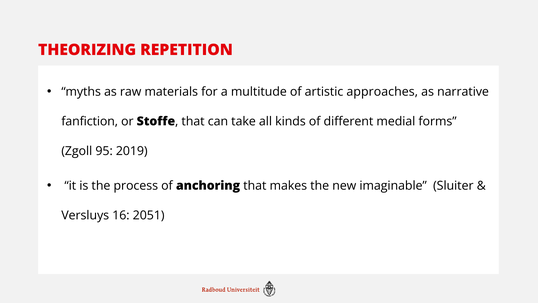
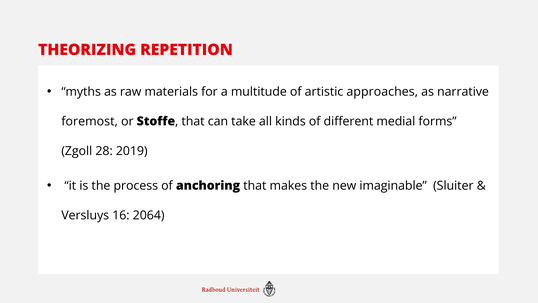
fanfiction: fanfiction -> foremost (90, 121)
95: 95 -> 28 (104, 151)
2051: 2051 -> 2064 (149, 215)
